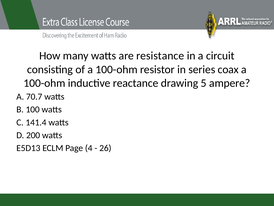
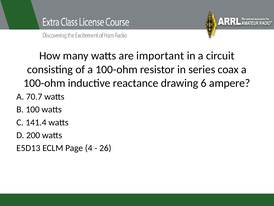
resistance: resistance -> important (160, 56)
5: 5 -> 6 (204, 83)
